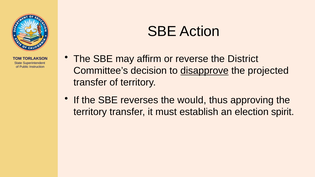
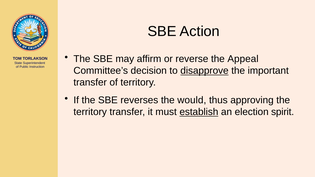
District: District -> Appeal (243, 59)
projected: projected -> important (268, 71)
establish underline: none -> present (199, 112)
